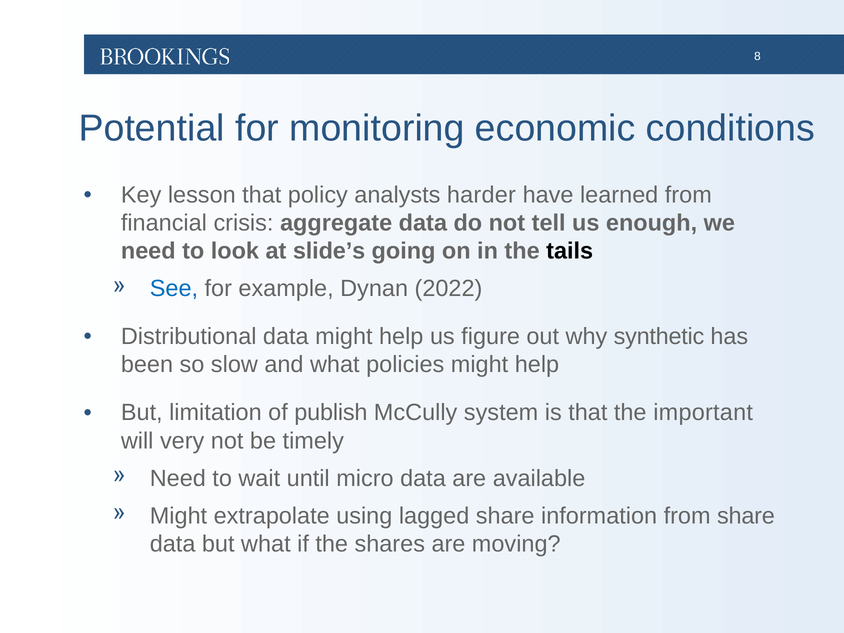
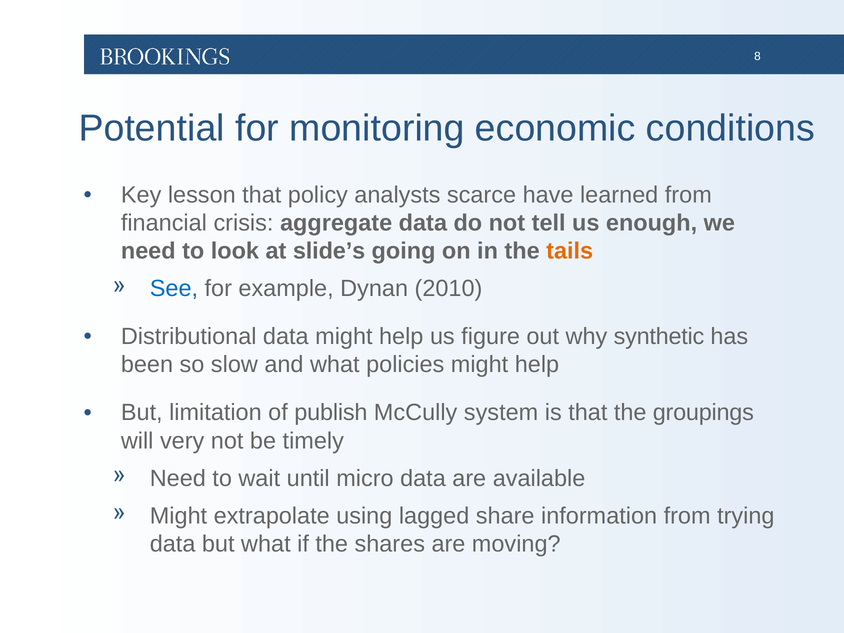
harder: harder -> scarce (482, 195)
tails colour: black -> orange (570, 251)
2022: 2022 -> 2010 (448, 289)
important: important -> groupings (703, 413)
from share: share -> trying (746, 516)
